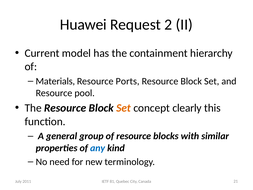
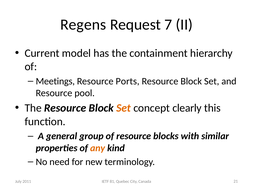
Huawei: Huawei -> Regens (83, 24)
2: 2 -> 7 (168, 24)
Materials: Materials -> Meetings (55, 81)
any colour: blue -> orange (98, 148)
